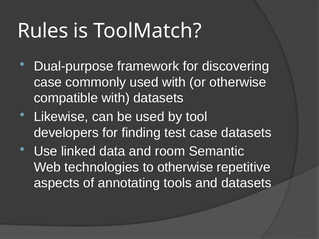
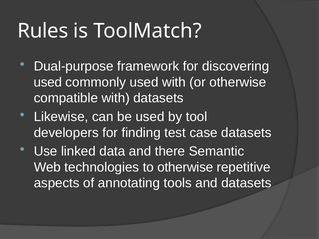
case: case -> used (48, 82)
room: room -> there (170, 151)
